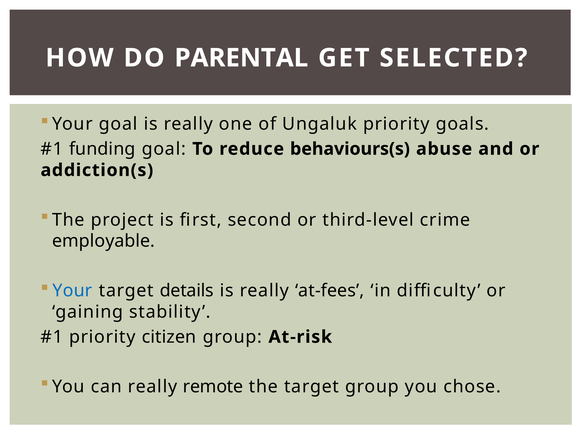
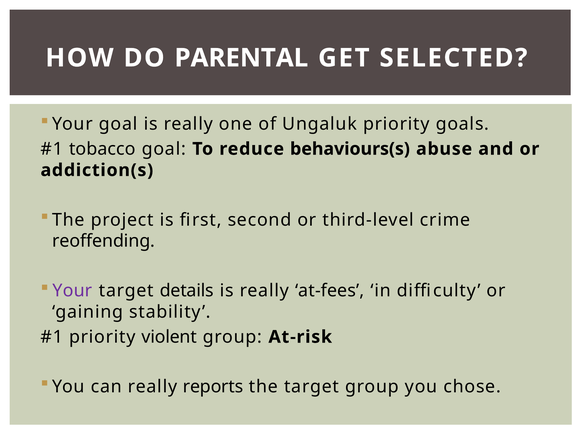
funding: funding -> tobacco (102, 149)
employable: employable -> reoffending (104, 241)
Your colour: blue -> purple (72, 291)
citizen: citizen -> violent (169, 337)
remote: remote -> reports (213, 387)
